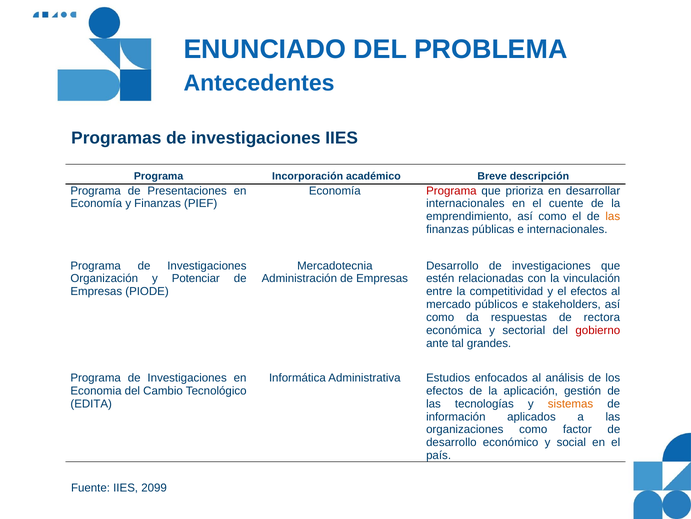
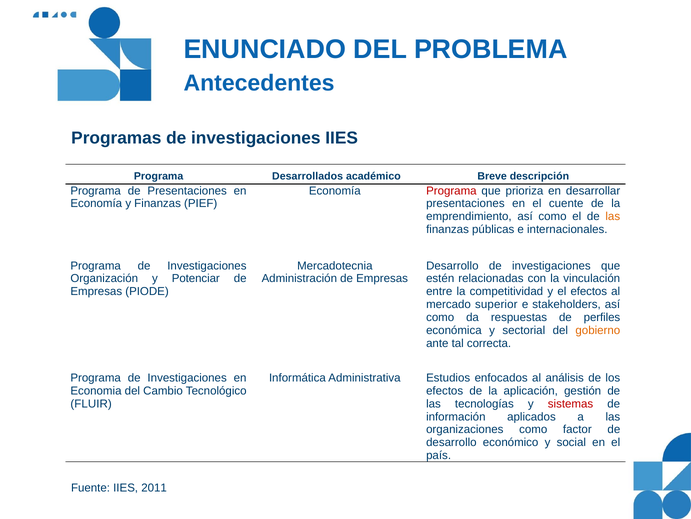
Incorporación: Incorporación -> Desarrollados (308, 176)
internacionales: internacionales -> presentaciones (465, 203)
públicos: públicos -> superior (496, 304)
rectora: rectora -> perfiles (602, 317)
gobierno colour: red -> orange (598, 330)
grandes: grandes -> correcta (489, 343)
EDITA: EDITA -> FLUIR (91, 403)
sistemas colour: orange -> red (571, 403)
2099: 2099 -> 2011 (154, 487)
